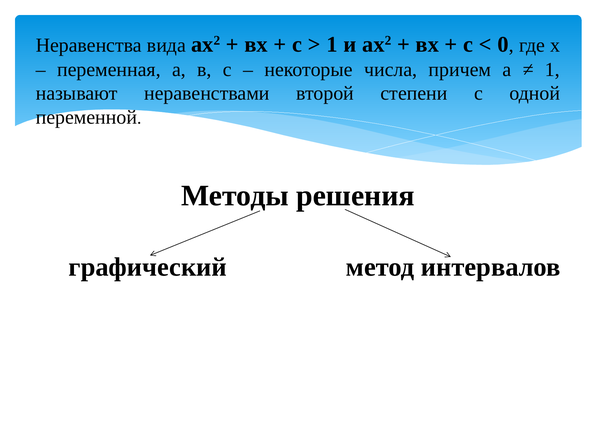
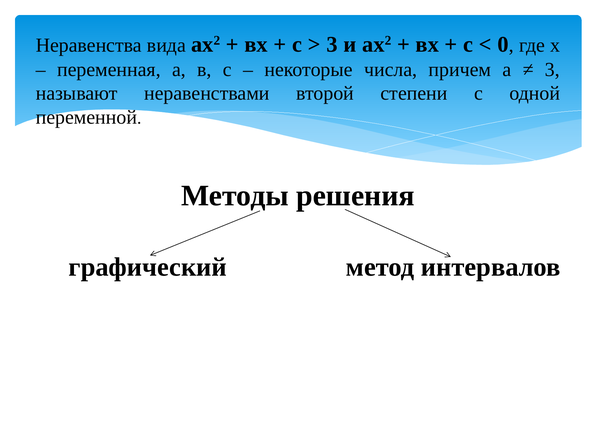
1: 1 -> 3 (332, 44)
1: 1 -> 3 (552, 69)
